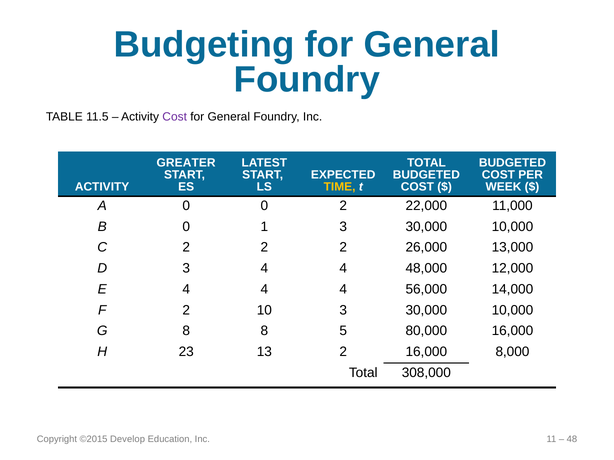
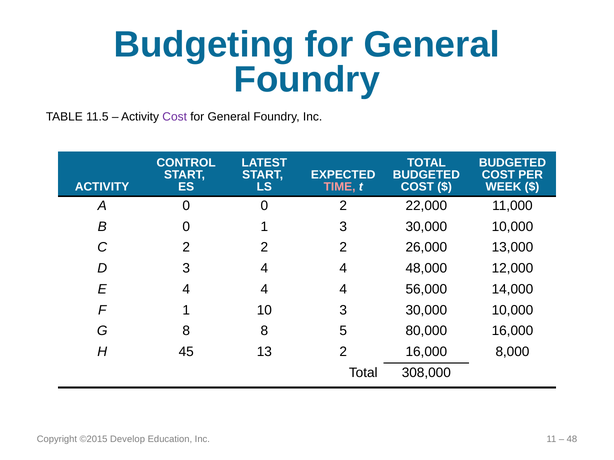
GREATER: GREATER -> CONTROL (186, 163)
TIME colour: yellow -> pink (340, 187)
F 2: 2 -> 1 (186, 310)
23: 23 -> 45 (186, 352)
